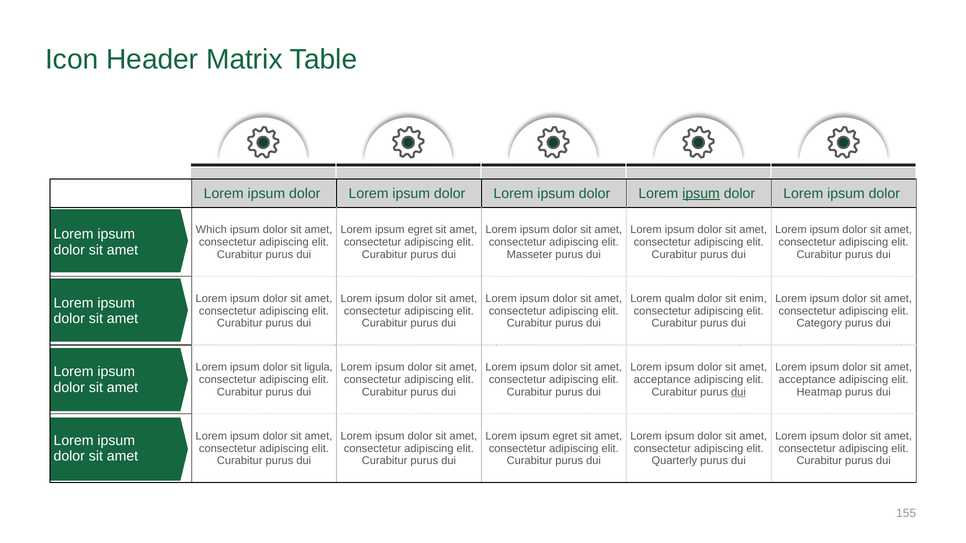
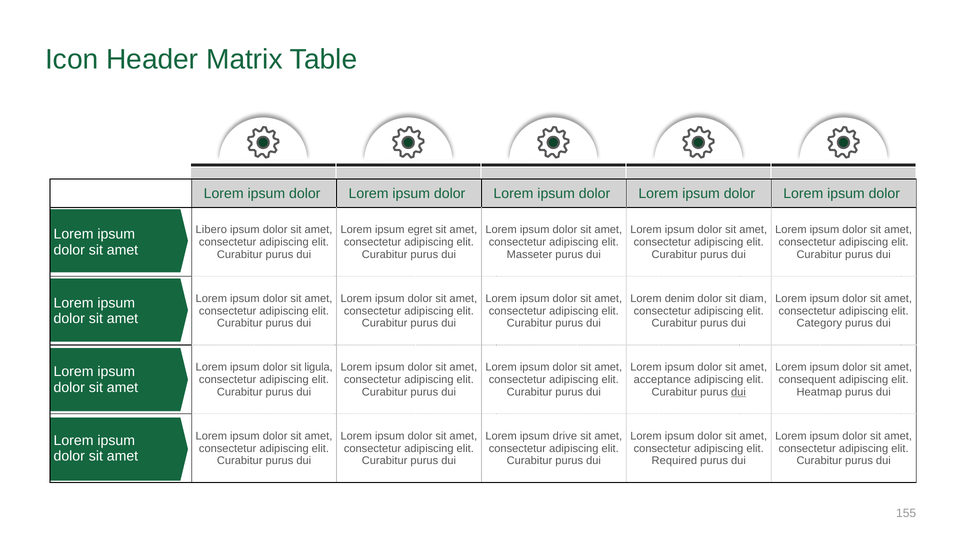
ipsum underline: present -> none (701, 194)
Which: Which -> Libero (211, 230)
qualm: qualm -> denim (680, 299)
enim: enim -> diam (753, 299)
acceptance: acceptance -> consequent (807, 380)
egret: egret -> drive (565, 436)
Quarterly: Quarterly -> Required (674, 461)
